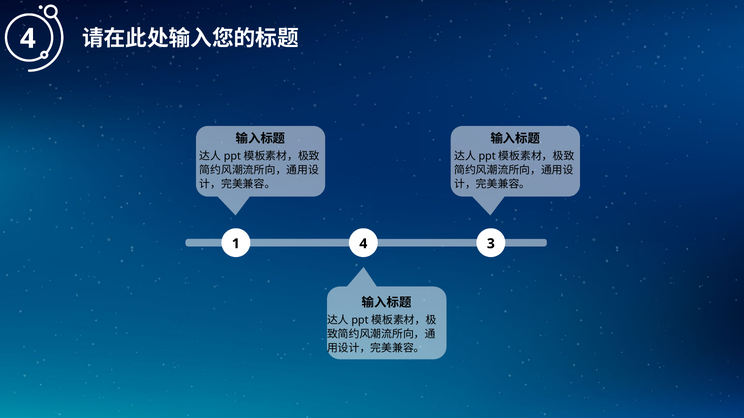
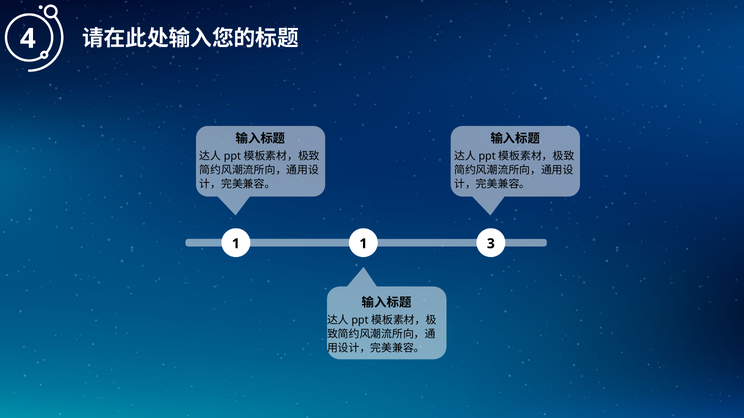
1 4: 4 -> 1 (363, 244)
